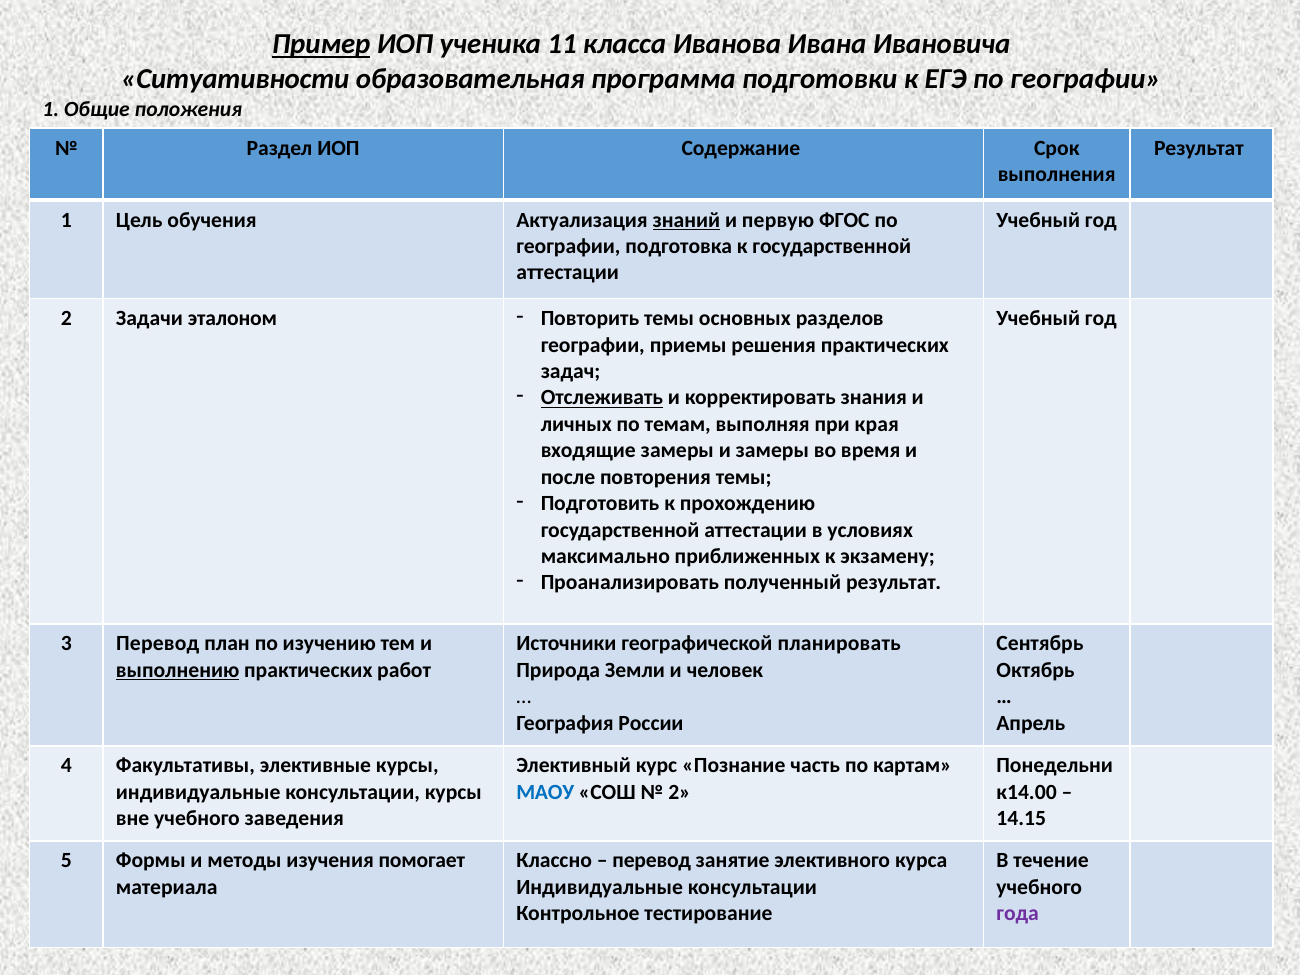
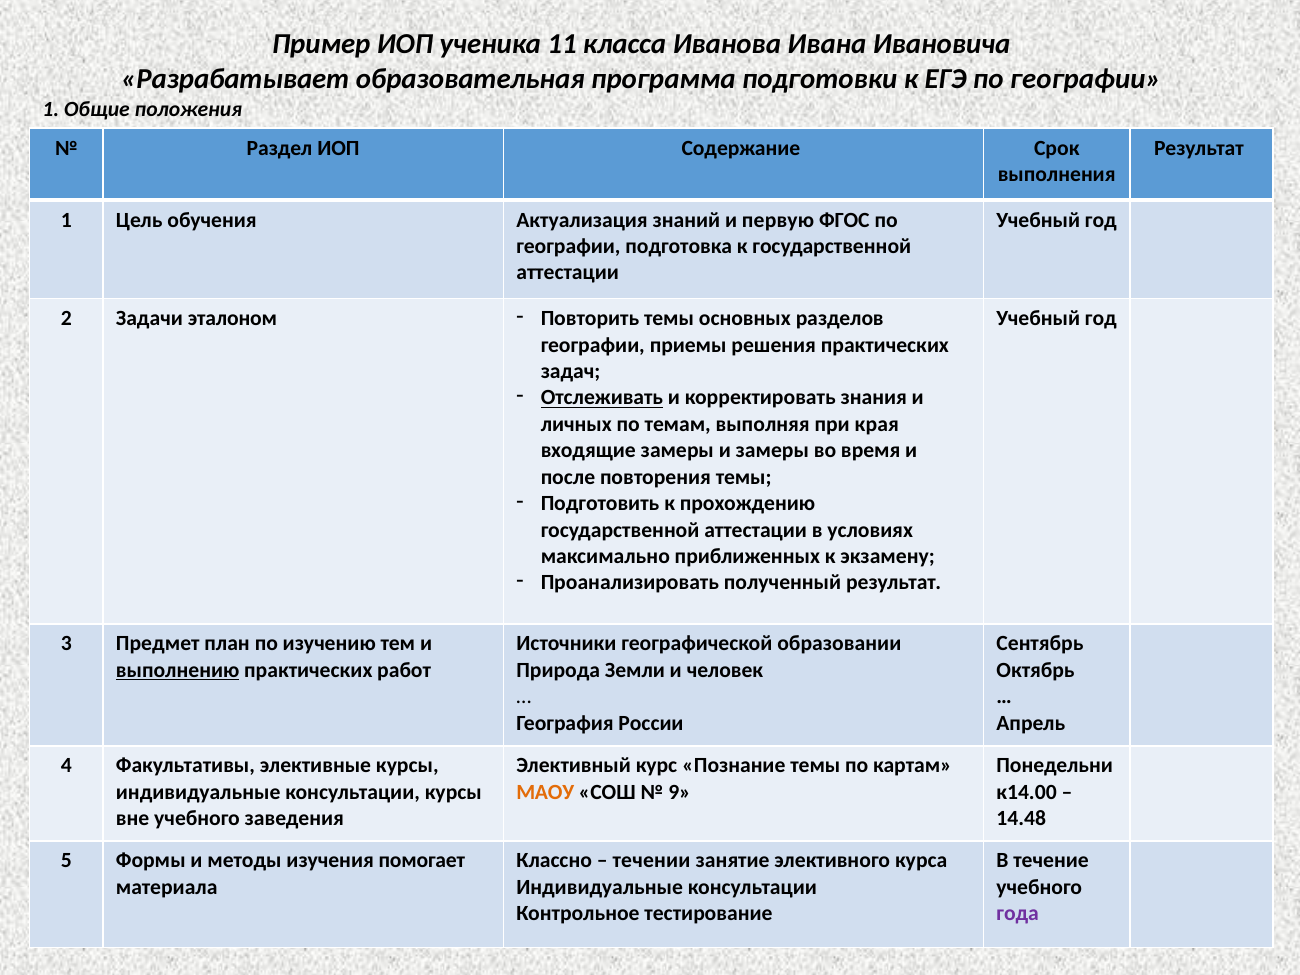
Пример underline: present -> none (321, 44)
Ситуативности: Ситуативности -> Разрабатывает (235, 79)
знаний underline: present -> none (686, 220)
3 Перевод: Перевод -> Предмет (158, 644)
планировать: планировать -> образовании (839, 644)
Познание часть: часть -> темы (815, 766)
МАОУ colour: blue -> orange (545, 792)
2: 2 -> 9 (680, 792)
14.15: 14.15 -> 14.48 (1021, 819)
перевод: перевод -> течении (652, 861)
